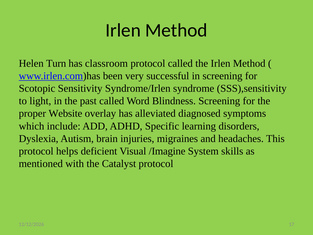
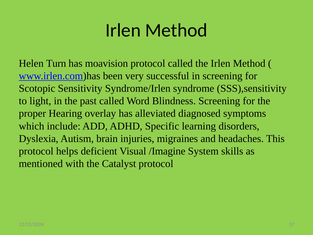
classroom: classroom -> moavision (107, 63)
Website: Website -> Hearing (65, 113)
